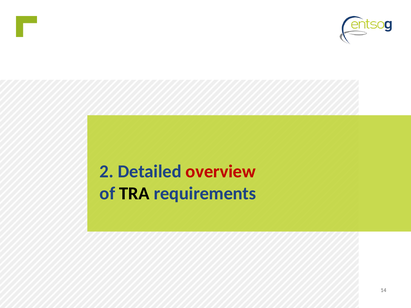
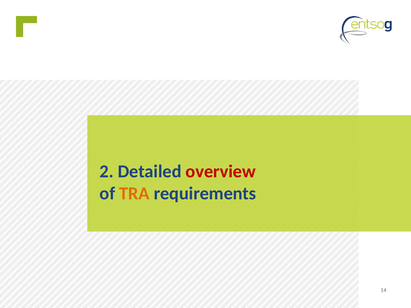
TRA colour: black -> orange (134, 194)
